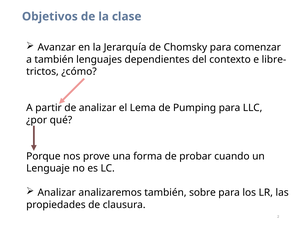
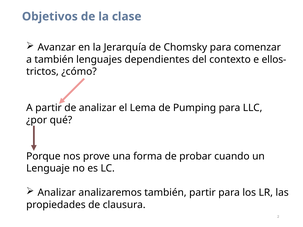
libre-: libre- -> ellos- (274, 60)
también sobre: sobre -> partir (202, 193)
